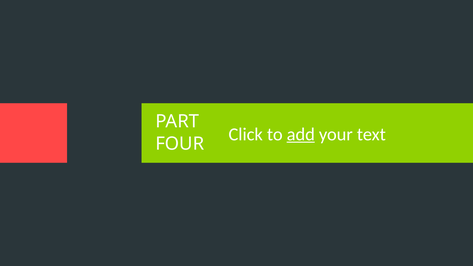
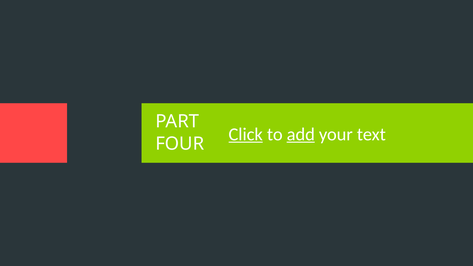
Click underline: none -> present (246, 134)
